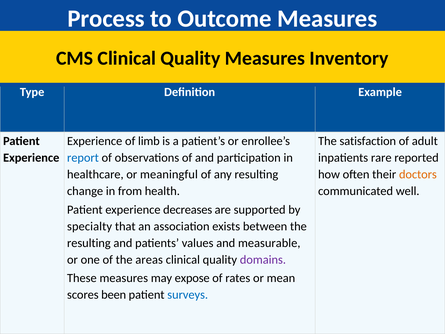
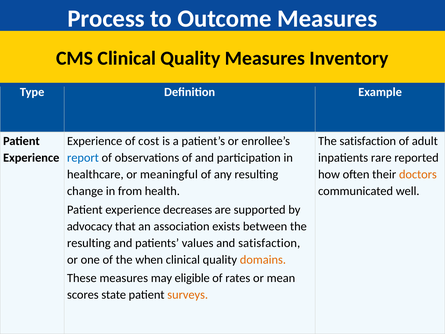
limb: limb -> cost (149, 141)
specialty: specialty -> advocacy (90, 226)
and measurable: measurable -> satisfaction (269, 243)
areas: areas -> when (149, 259)
domains colour: purple -> orange (263, 259)
expose: expose -> eligible (192, 278)
been: been -> state (114, 295)
surveys colour: blue -> orange (188, 295)
